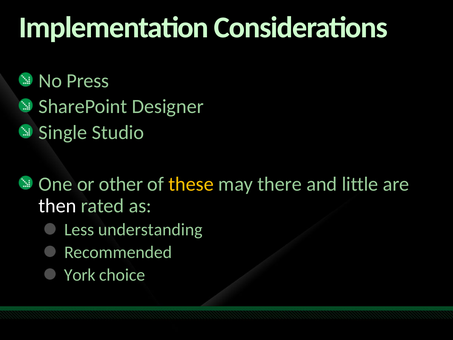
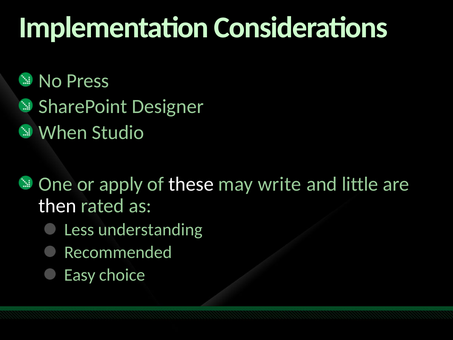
Single: Single -> When (63, 132)
other: other -> apply (121, 184)
these colour: yellow -> white (191, 184)
there: there -> write (280, 184)
York: York -> Easy (80, 275)
